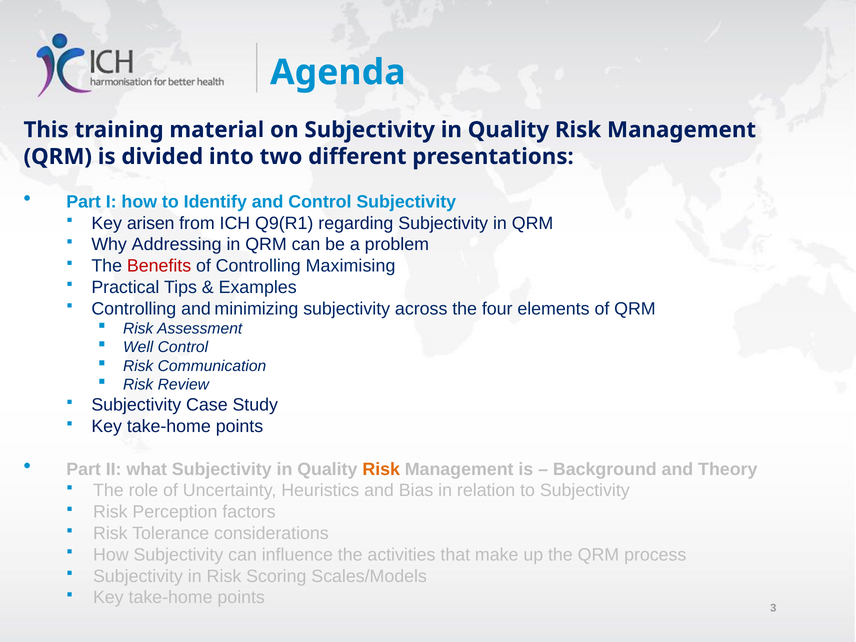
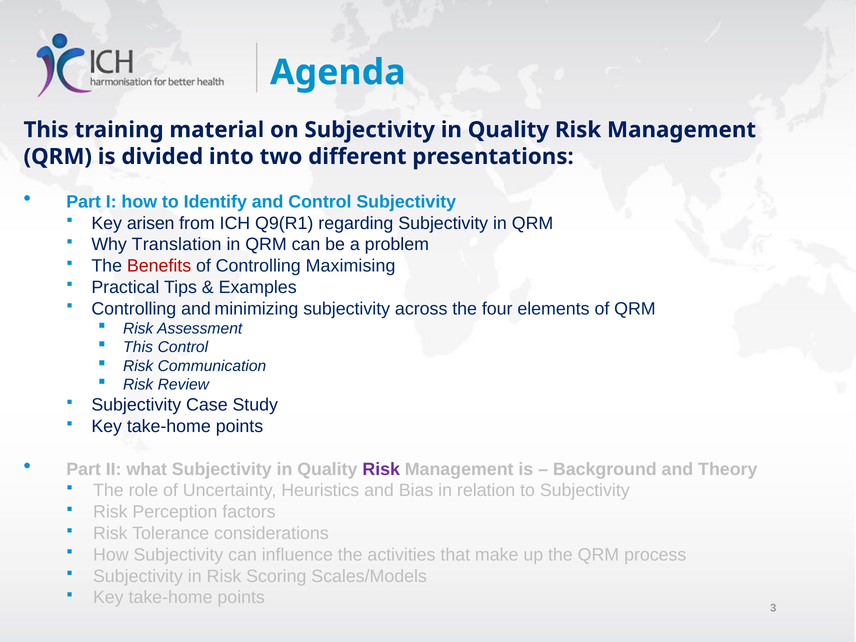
Addressing: Addressing -> Translation (177, 245)
Well: Well -> This (138, 347)
Risk colour: orange -> purple (381, 469)
